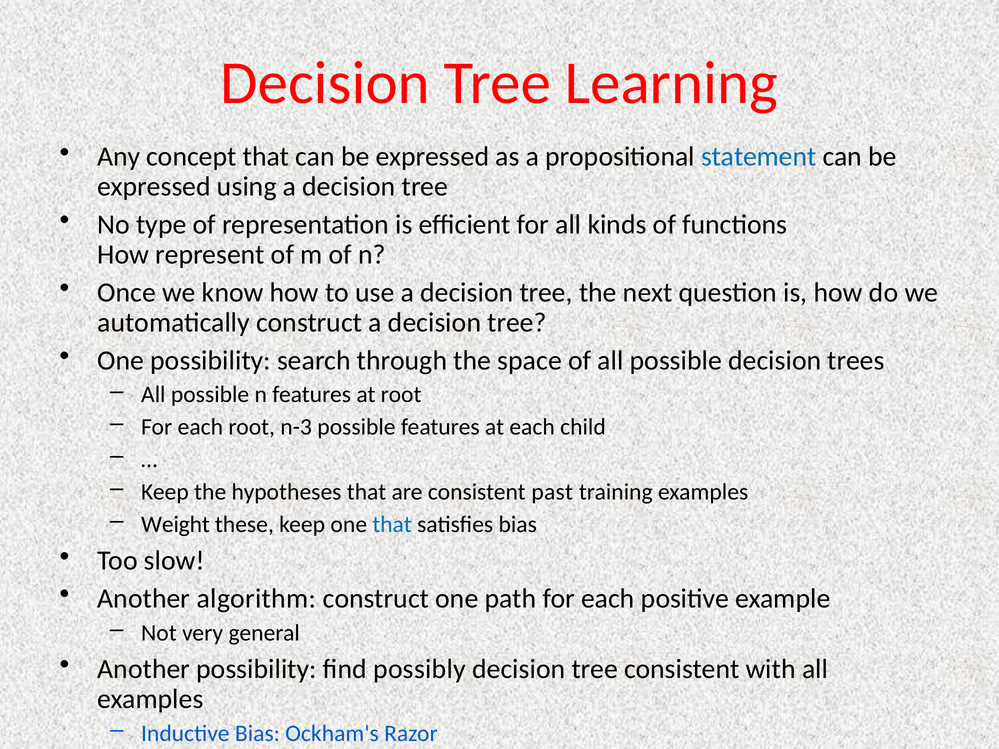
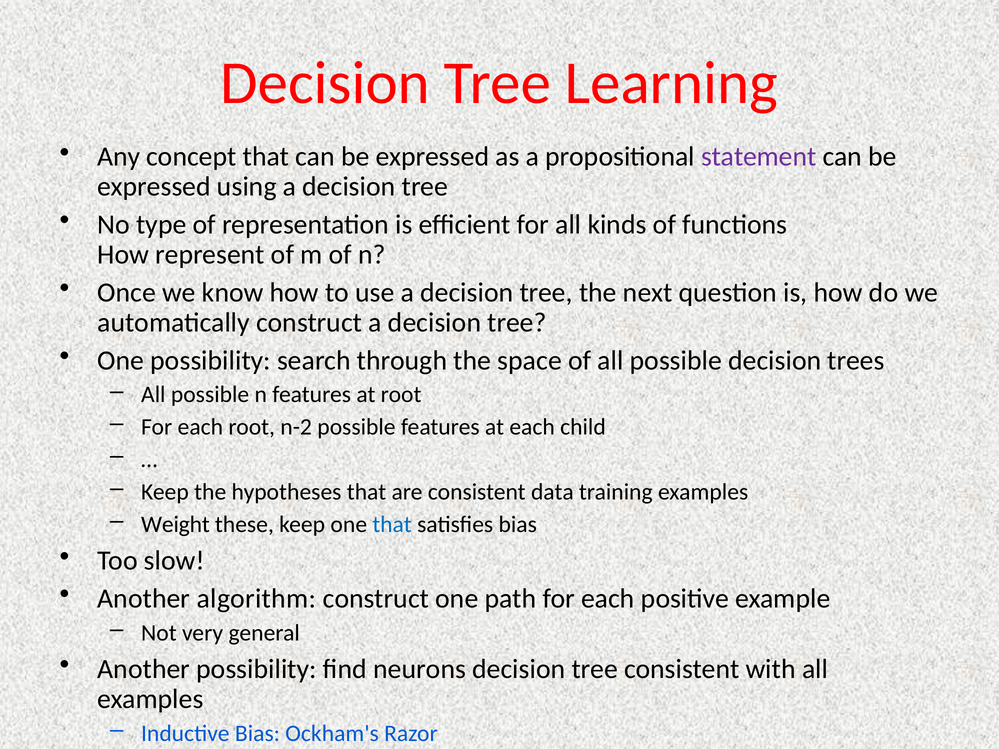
statement colour: blue -> purple (759, 157)
n-3: n-3 -> n-2 (296, 427)
past: past -> data (552, 492)
possibly: possibly -> neurons (420, 669)
